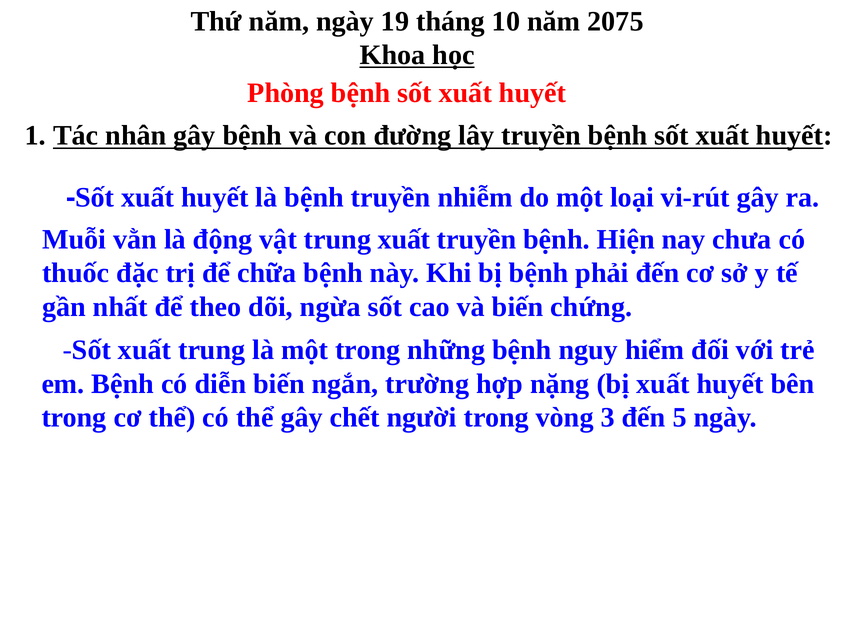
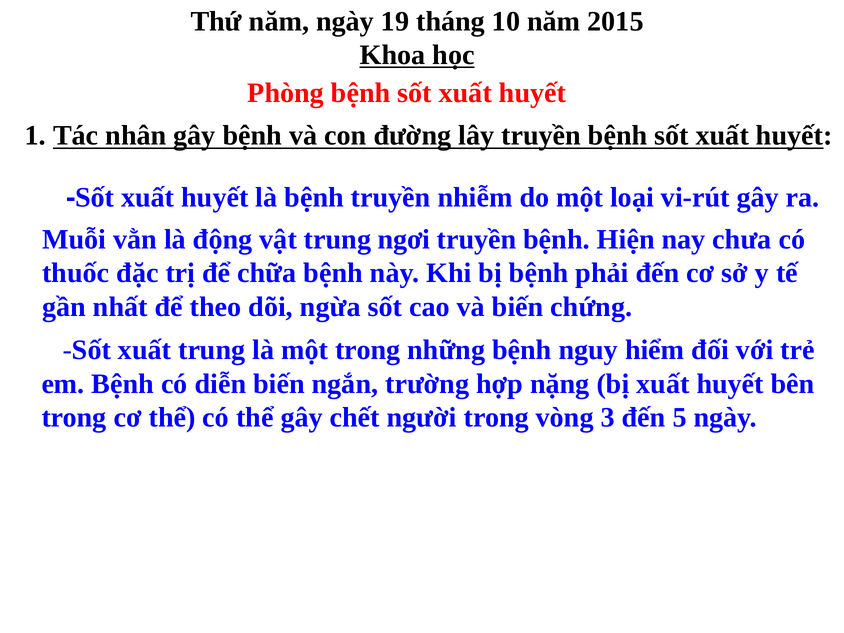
2075: 2075 -> 2015 (615, 21)
trung xuất: xuất -> ngơi (404, 239)
